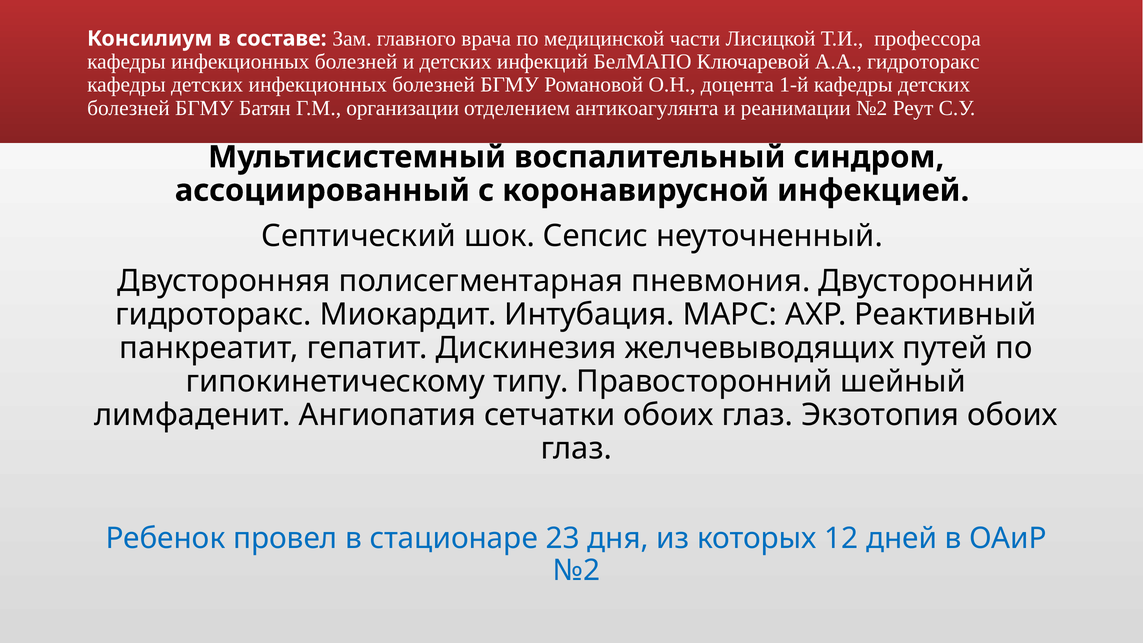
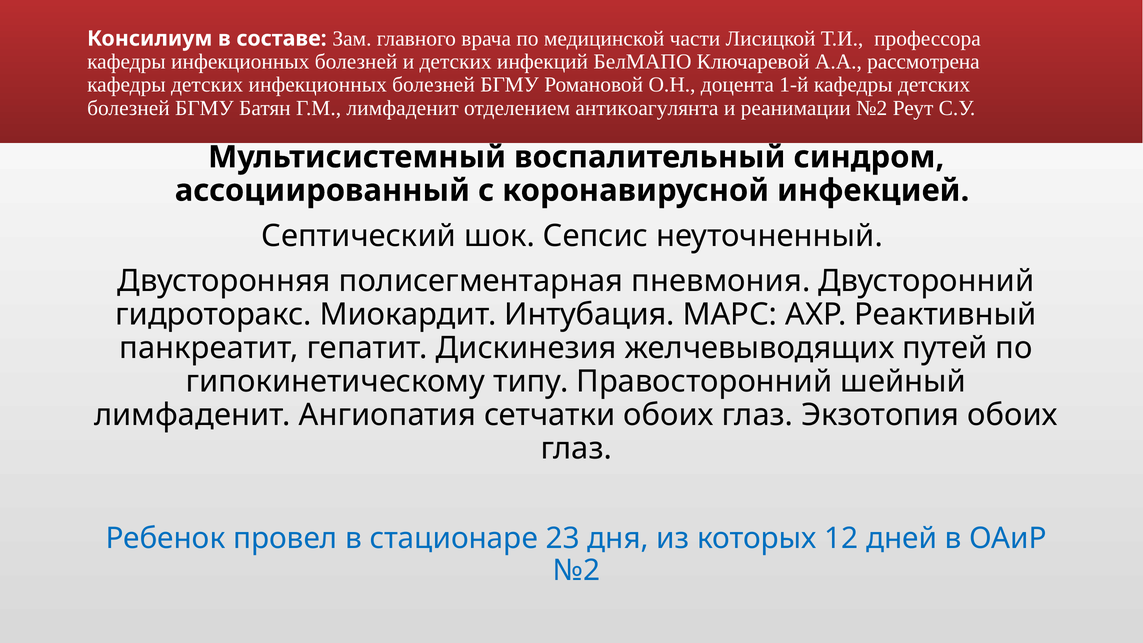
А.А гидроторакс: гидроторакс -> рассмотрена (923, 62)
Г.М организации: организации -> лимфаденит (403, 108)
